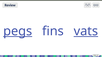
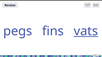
pegs underline: present -> none (18, 31)
